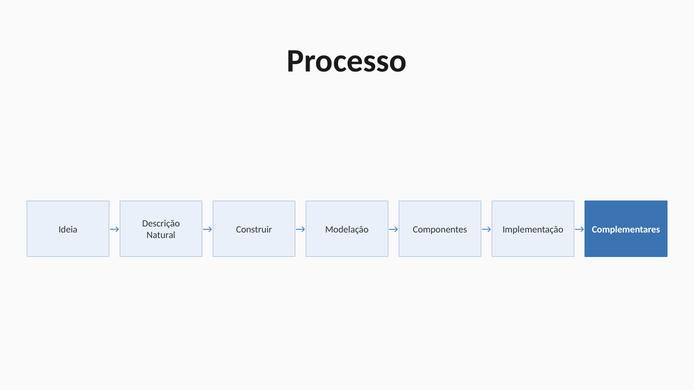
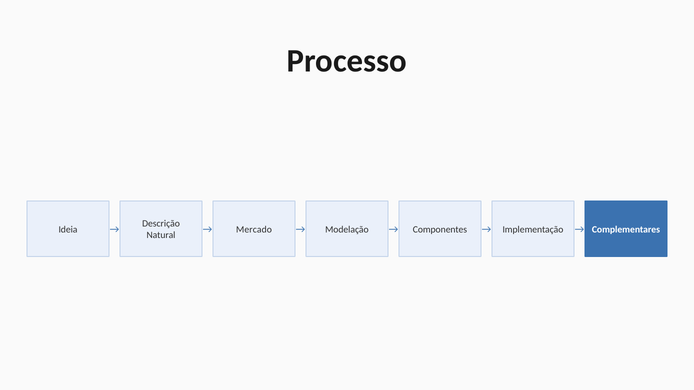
Construir: Construir -> Mercado (254, 230)
